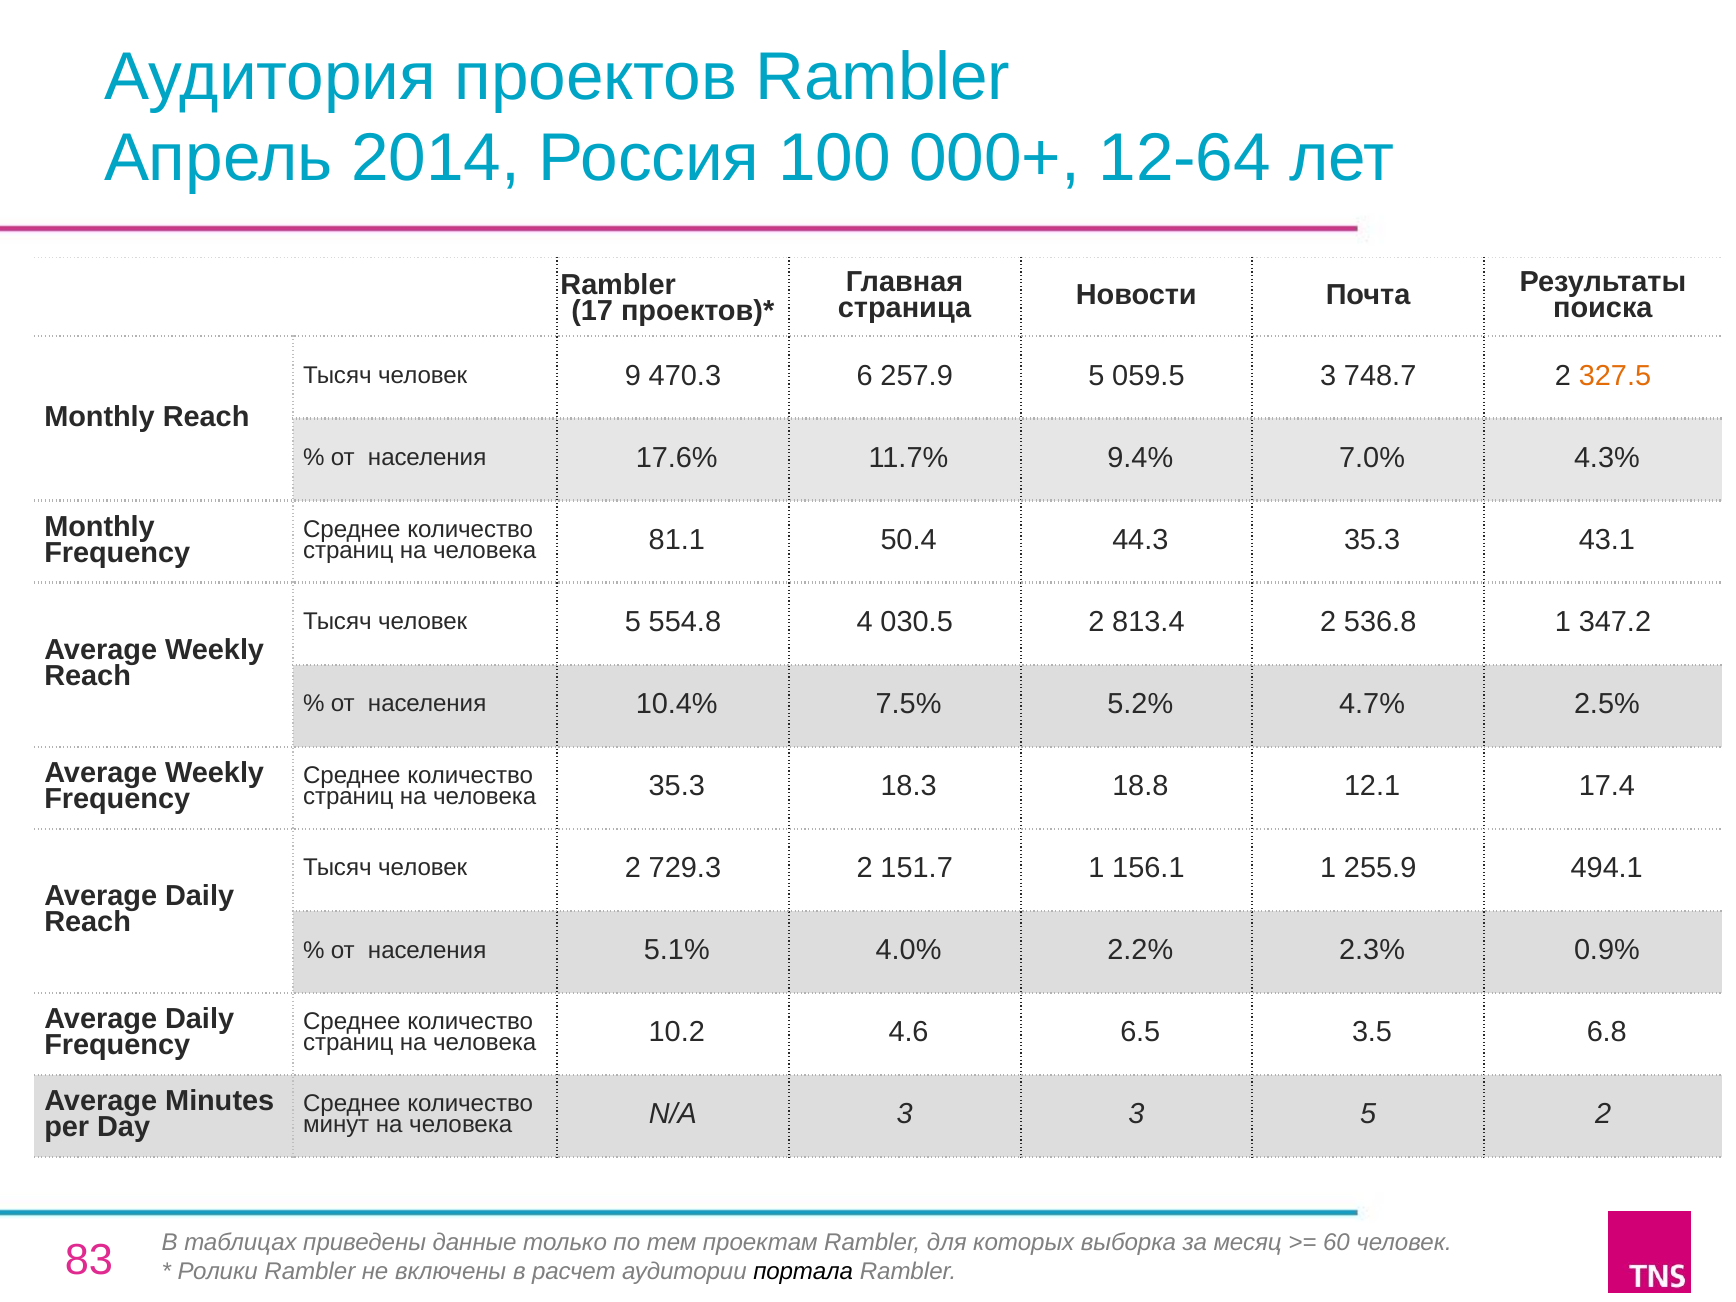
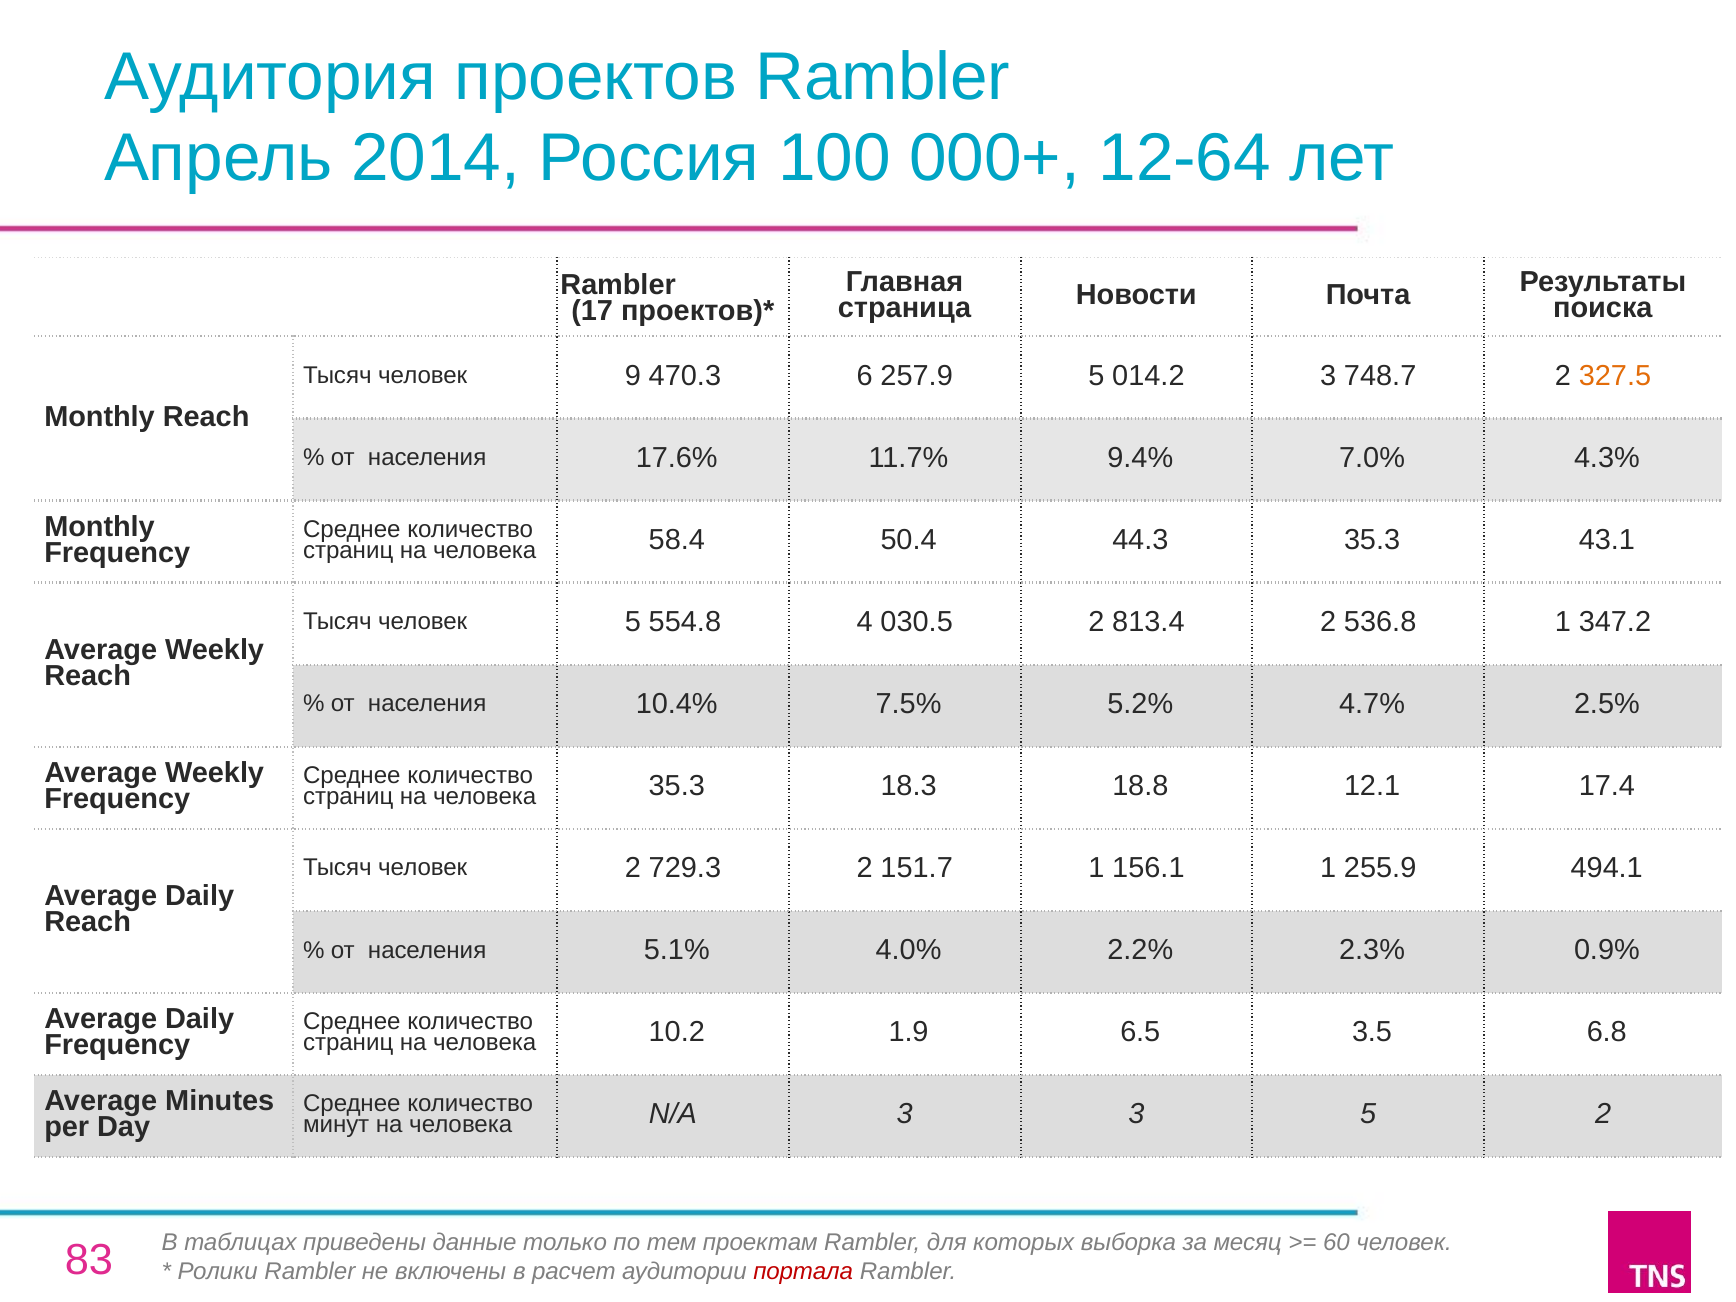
059.5: 059.5 -> 014.2 (1148, 376)
81.1: 81.1 -> 58.4 (677, 540)
4.6: 4.6 -> 1.9 (909, 1032)
портала colour: black -> red (803, 1271)
